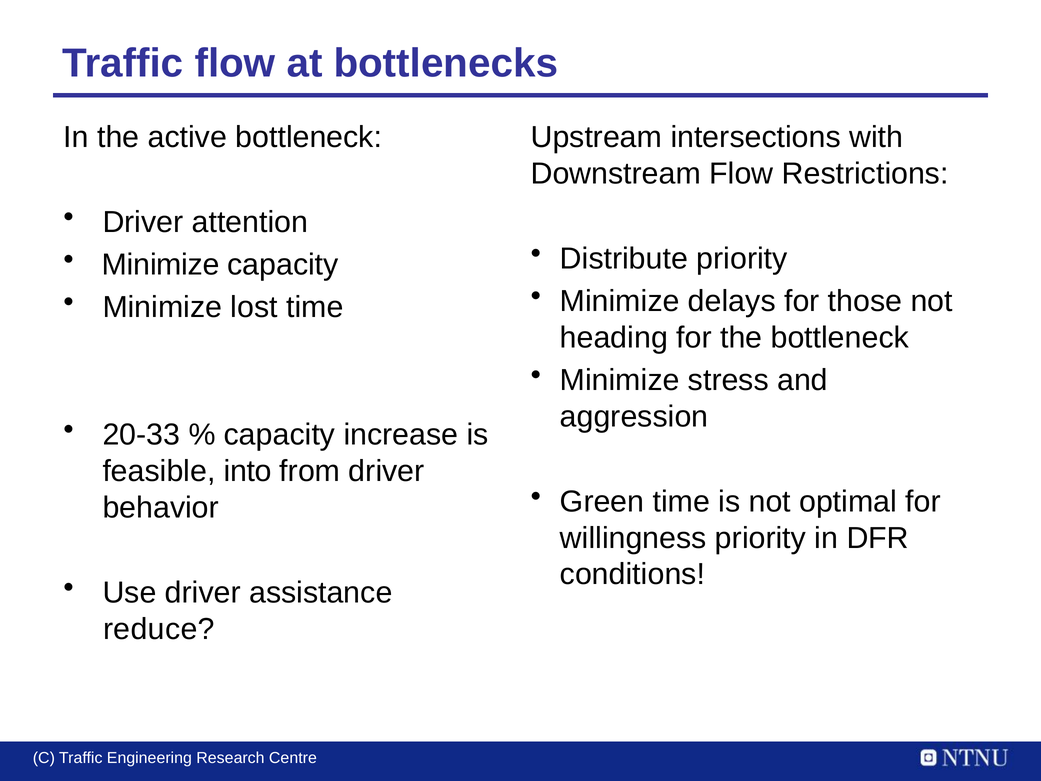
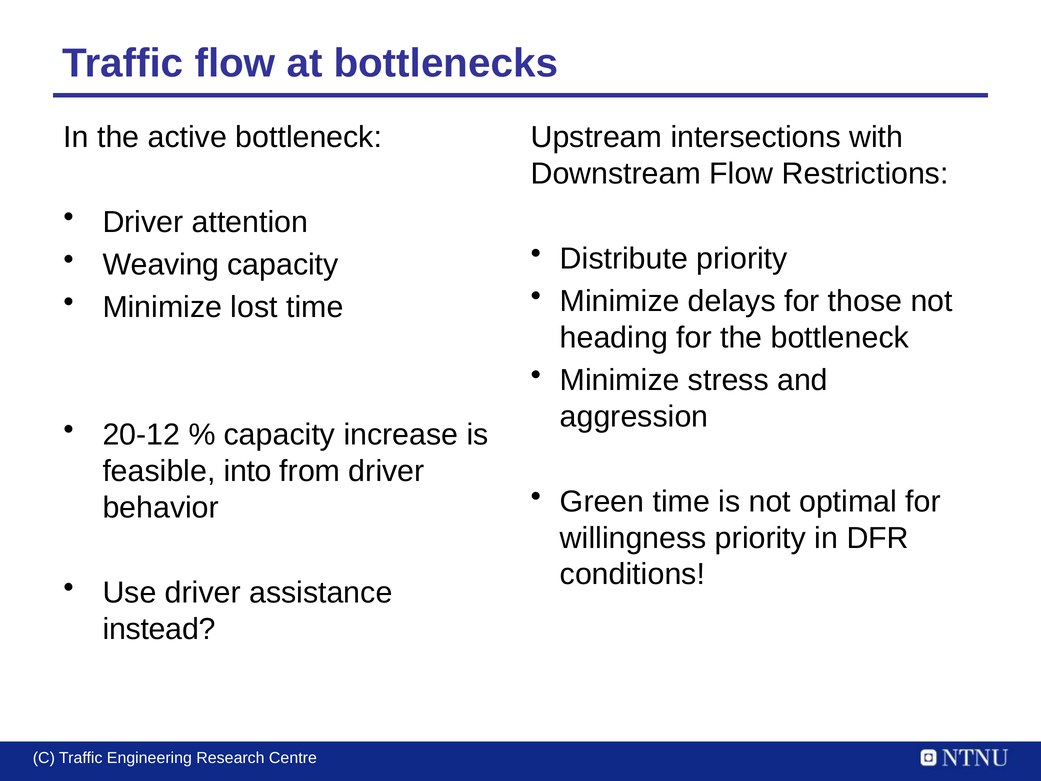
Minimize: Minimize -> Weaving (161, 265)
20-33: 20-33 -> 20-12 (141, 435)
reduce: reduce -> instead (159, 629)
